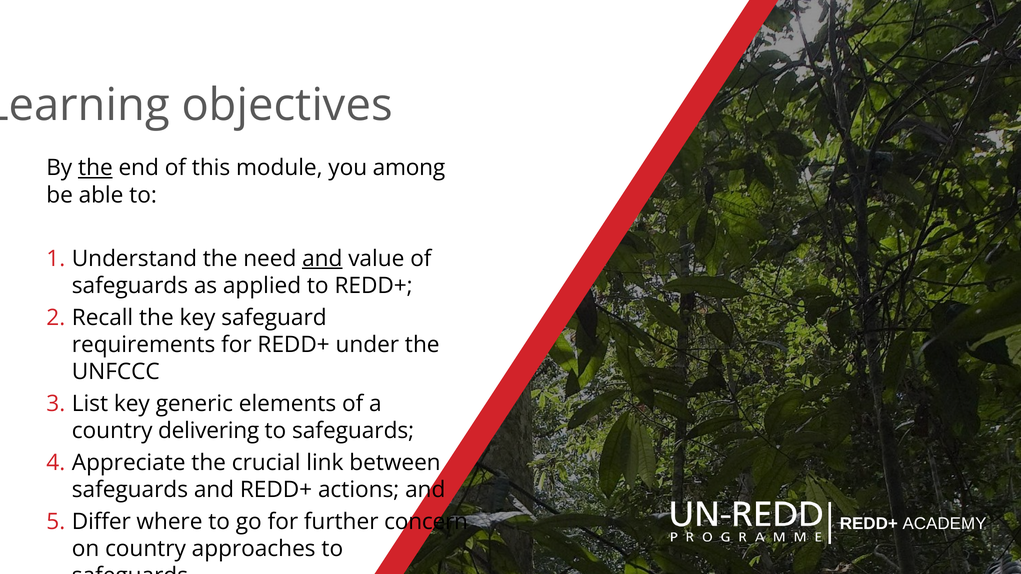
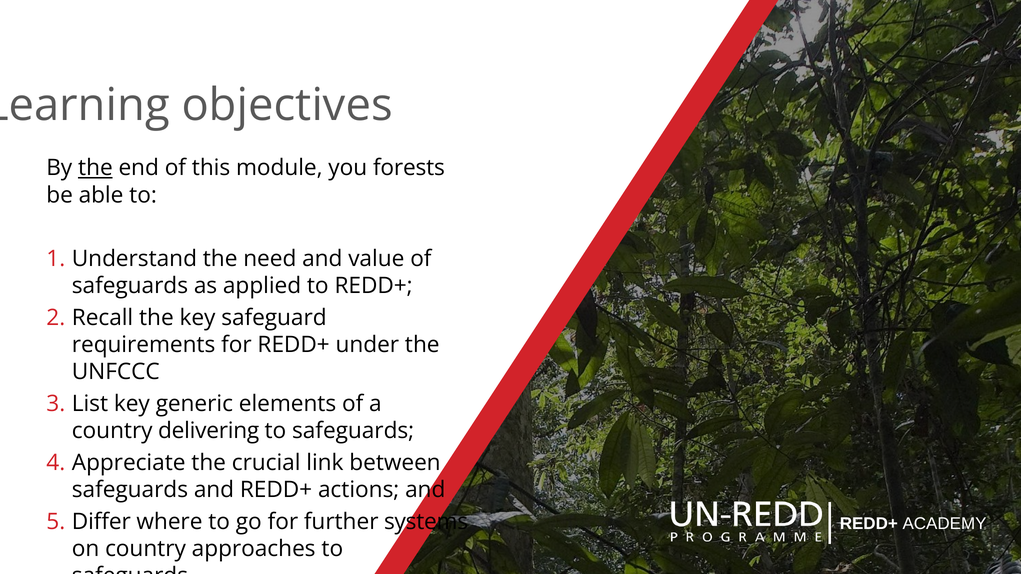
among: among -> forests (409, 168)
and underline: present -> none (322, 259)
concern: concern -> systems (426, 522)
